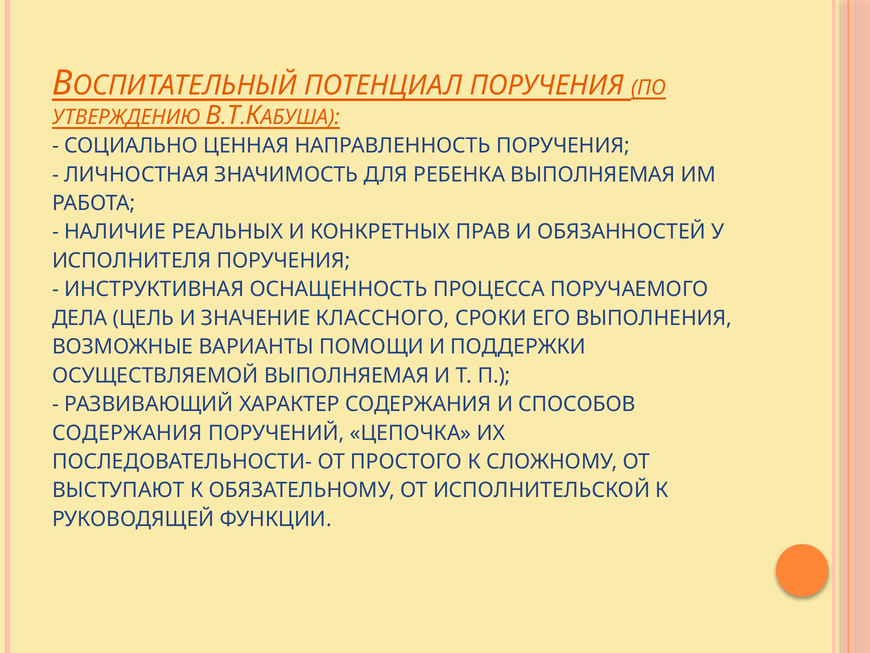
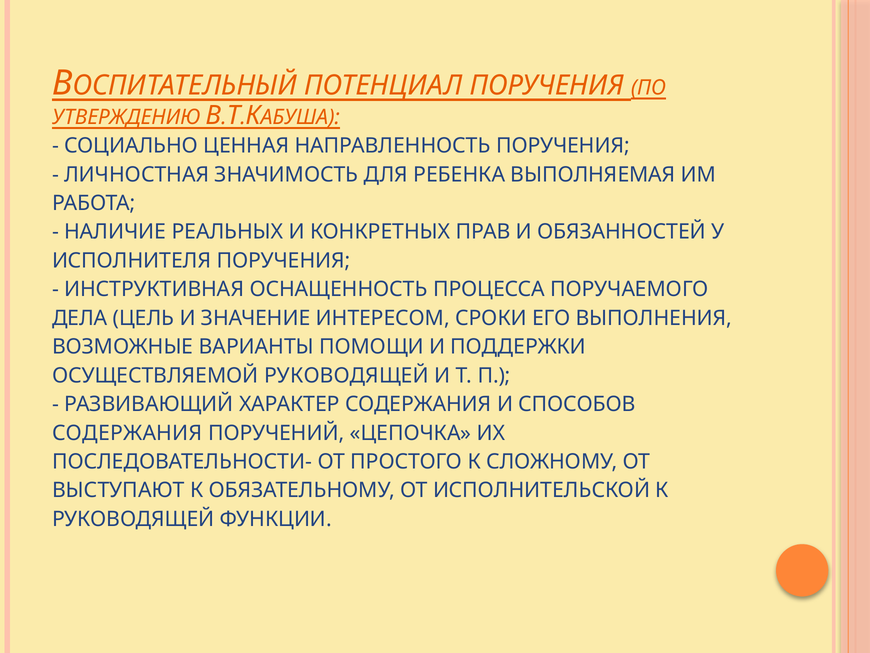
КЛАССНОГО: КЛАССНОГО -> ИНТЕРЕСОМ (383, 318)
ОСУЩЕСТВЛЯЕМОЙ ВЫПОЛНЯЕМАЯ: ВЫПОЛНЯЕМАЯ -> РУКОВОДЯЩЕЙ (346, 375)
